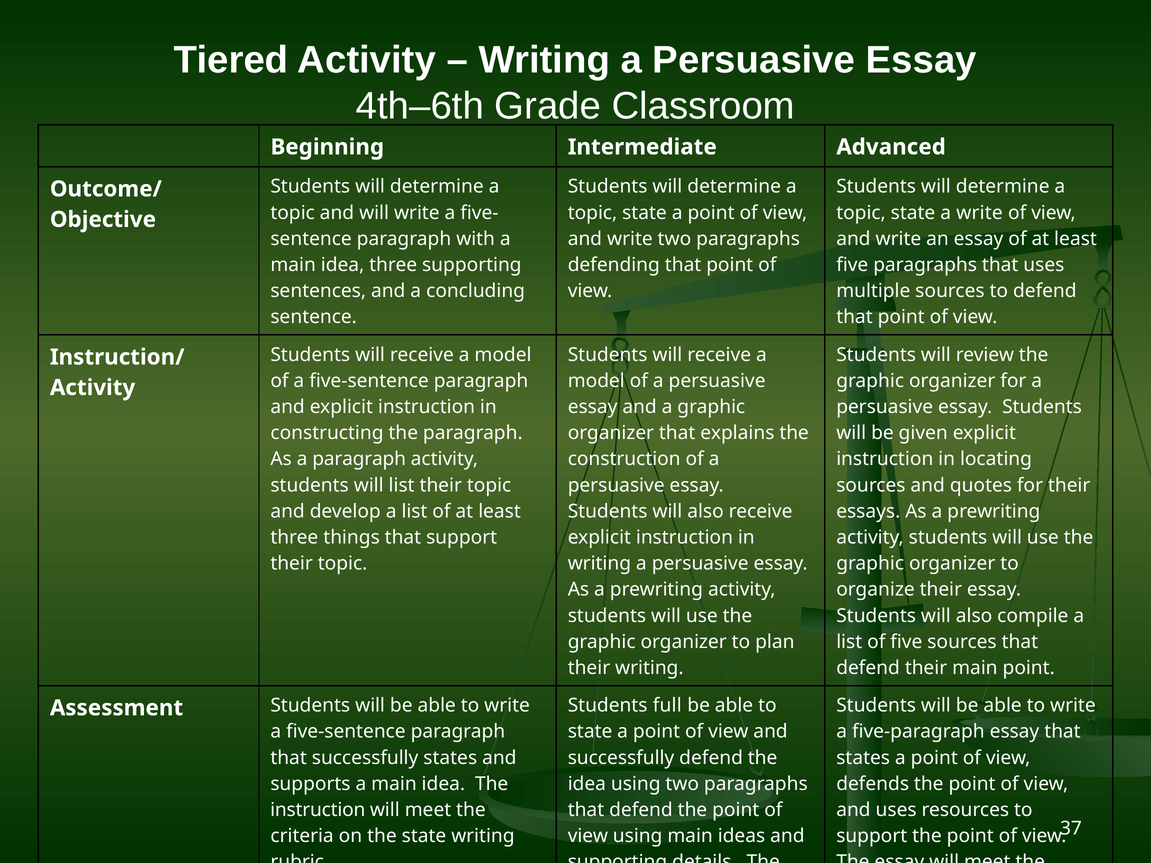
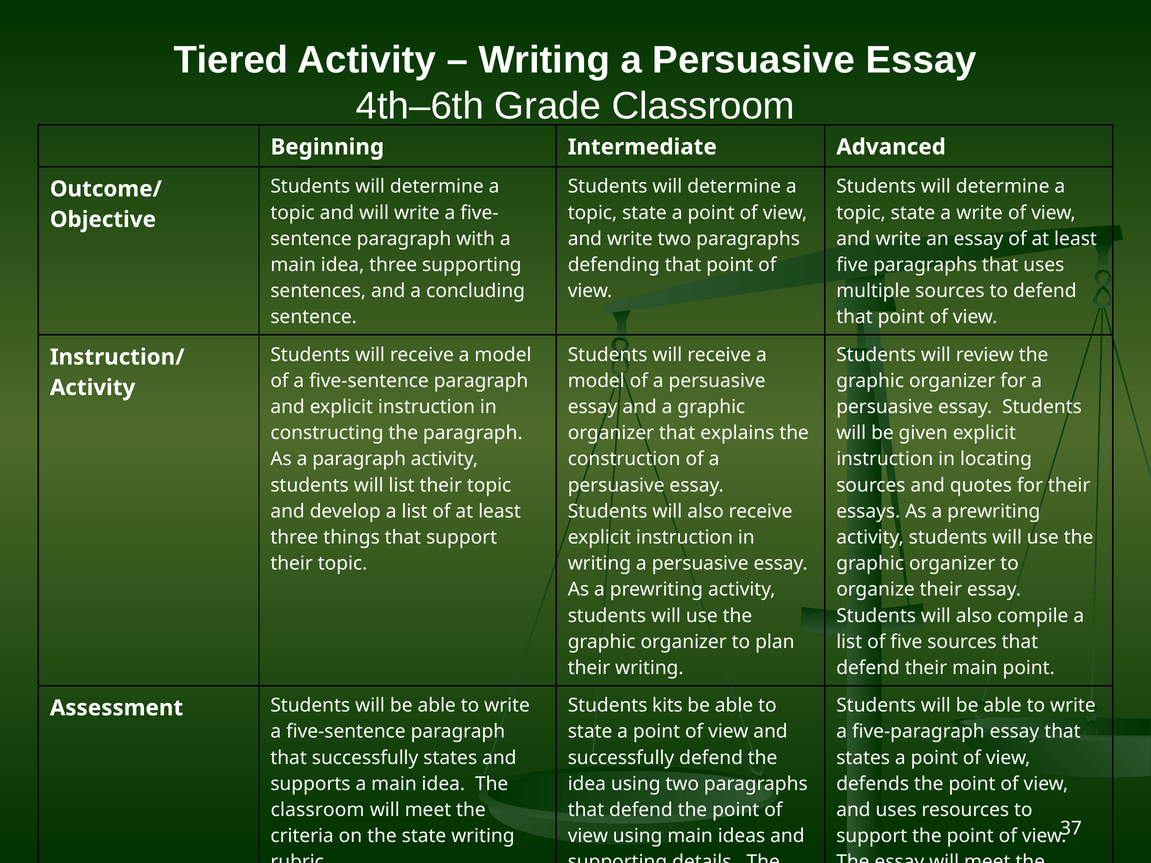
full: full -> kits (667, 706)
instruction: instruction -> classroom (318, 810)
